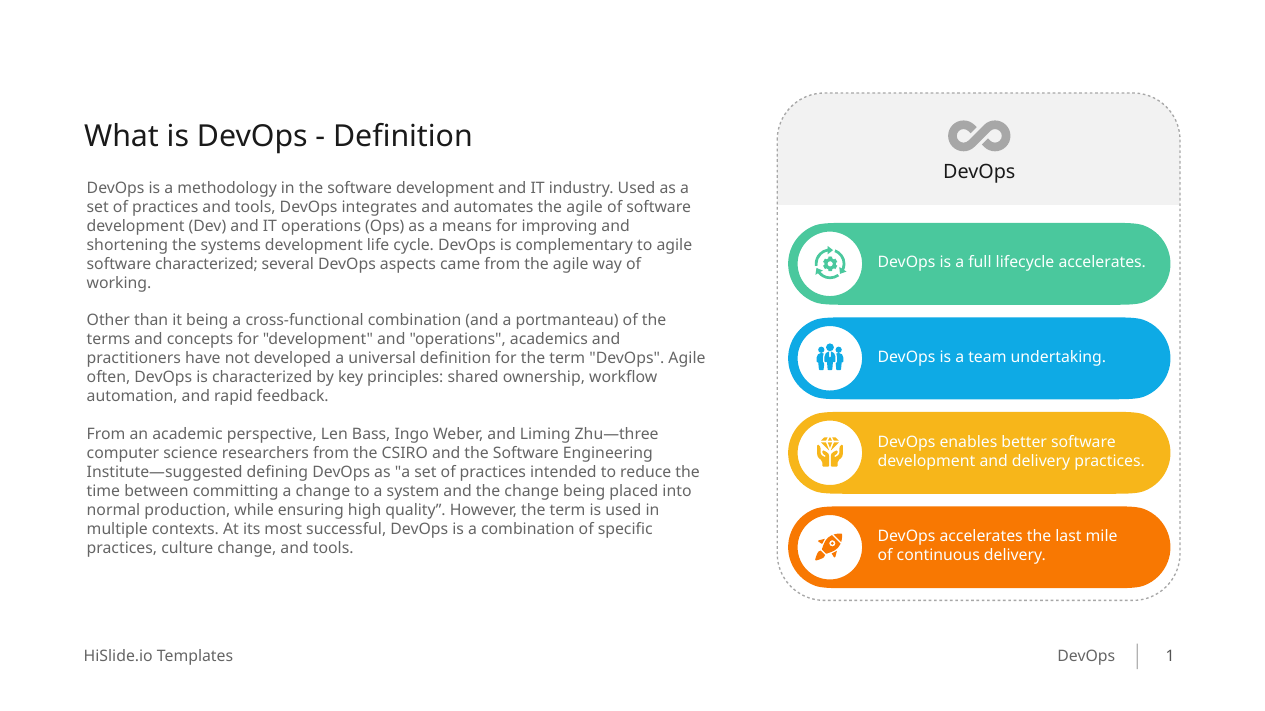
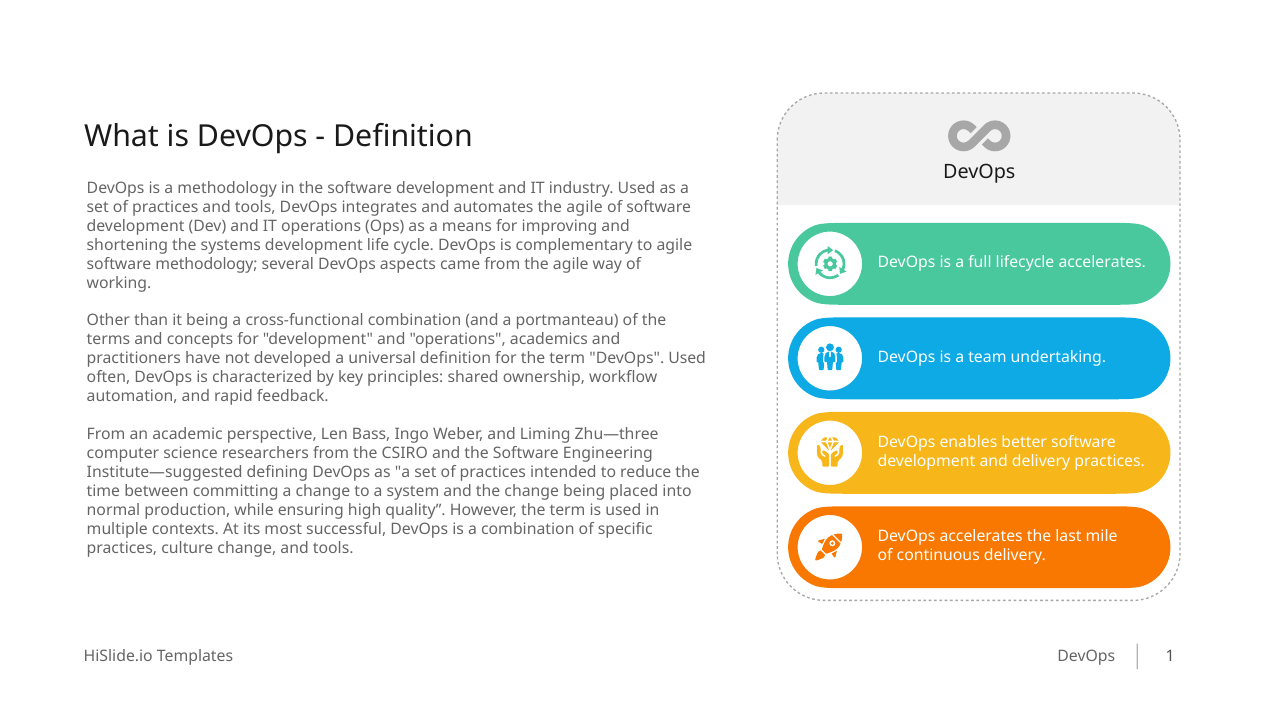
software characterized: characterized -> methodology (207, 264)
DevOps Agile: Agile -> Used (687, 359)
